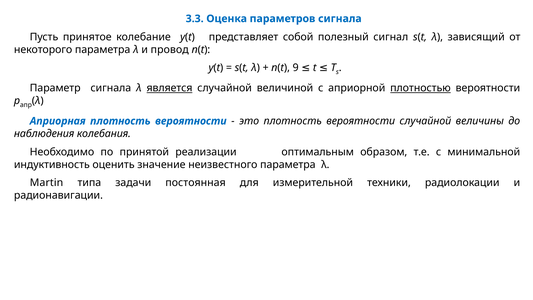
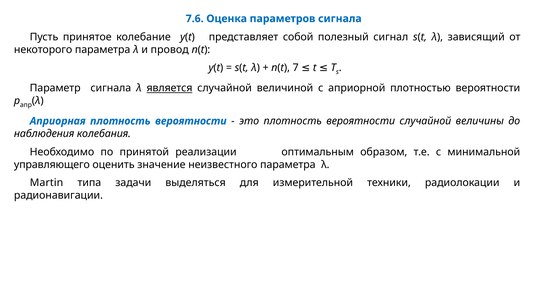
3.3: 3.3 -> 7.6 (195, 19)
9: 9 -> 7 (296, 68)
плотностью underline: present -> none (420, 88)
индуктивность: индуктивность -> управляющего (52, 164)
постоянная: постоянная -> выделяться (196, 183)
